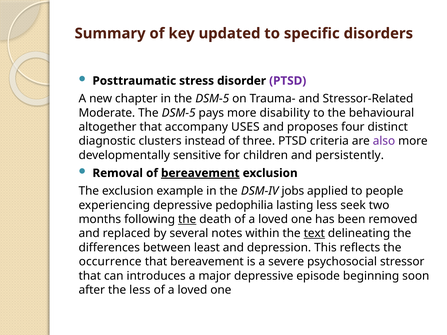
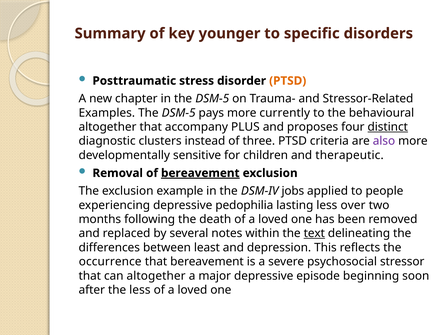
updated: updated -> younger (230, 33)
PTSD colour: purple -> orange (288, 81)
Moderate: Moderate -> Examples (107, 113)
disability: disability -> currently (285, 113)
USES: USES -> PLUS (245, 127)
distinct underline: none -> present (388, 127)
persistently: persistently -> therapeutic (350, 155)
seek: seek -> over (353, 205)
the underline: present -> none (187, 219)
can introduces: introduces -> altogether (156, 276)
